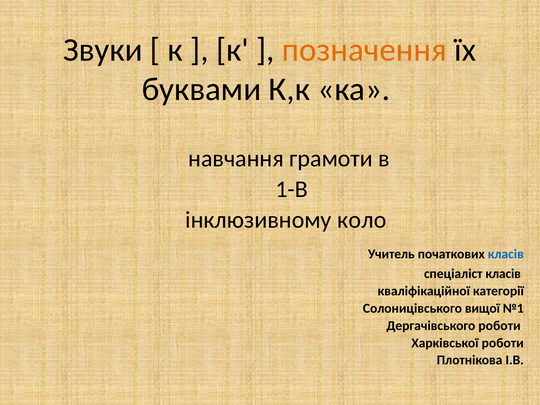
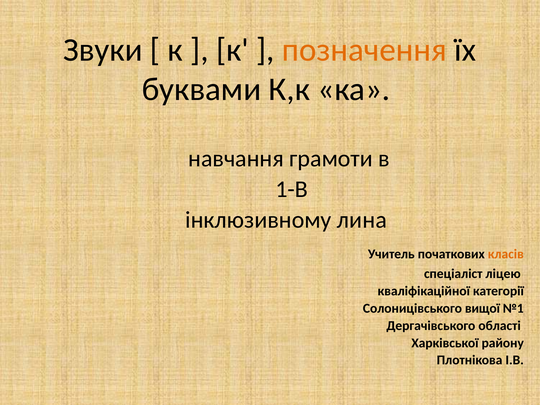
коло: коло -> лина (362, 220)
класів colour: blue -> orange (506, 254)
спеціаліст класів: класів -> ліцею (503, 274)
Дергачівського роботи: роботи -> області (500, 326)
Харківської роботи: роботи -> району (503, 343)
